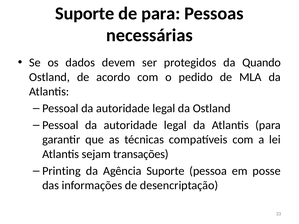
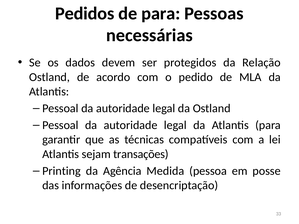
Suporte: Suporte -> Pedidos (85, 13)
Quando: Quando -> Relação (261, 63)
Agência Suporte: Suporte -> Medida (165, 171)
